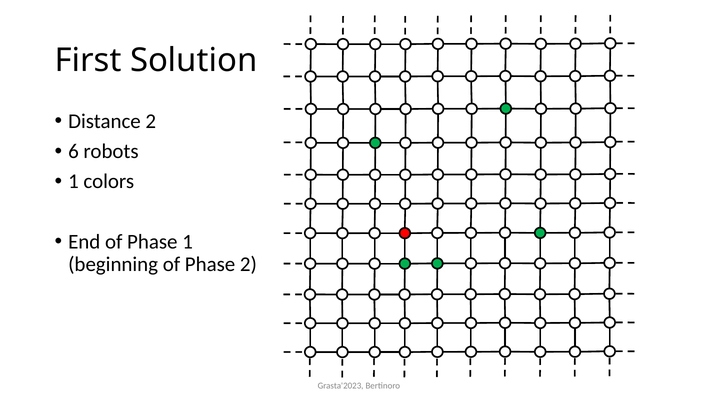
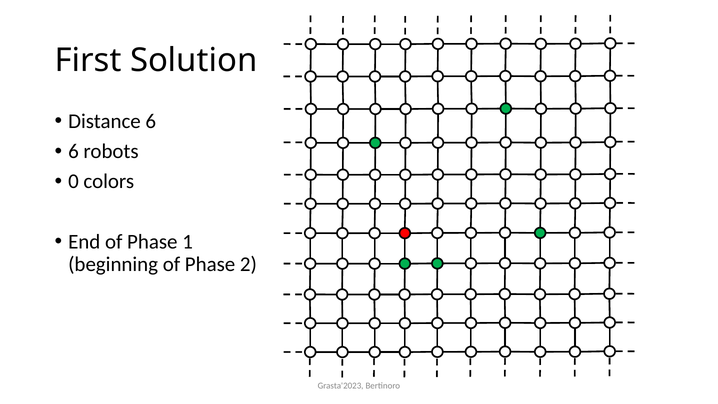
Distance 2: 2 -> 6 (151, 121)
1: 1 -> 0 (74, 181)
